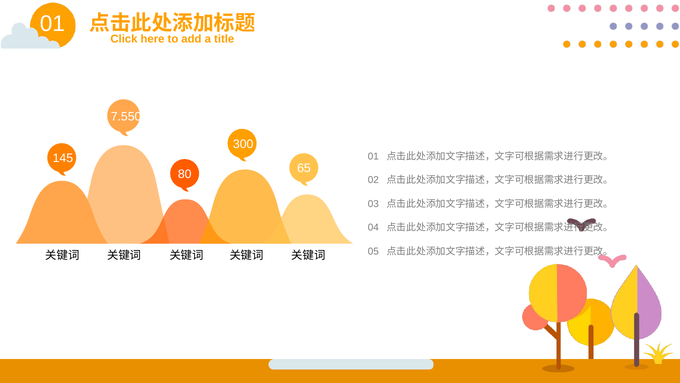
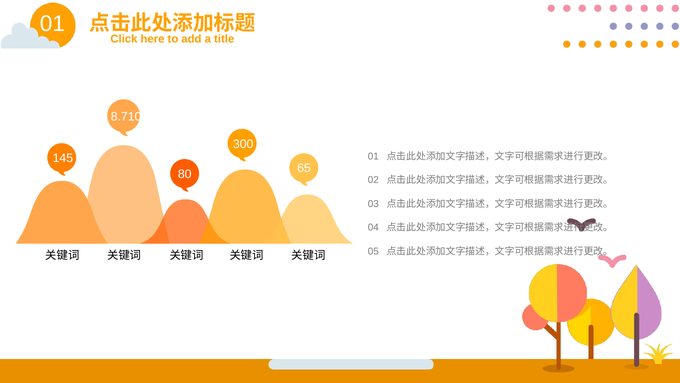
7.550: 7.550 -> 8.710 (126, 116)
